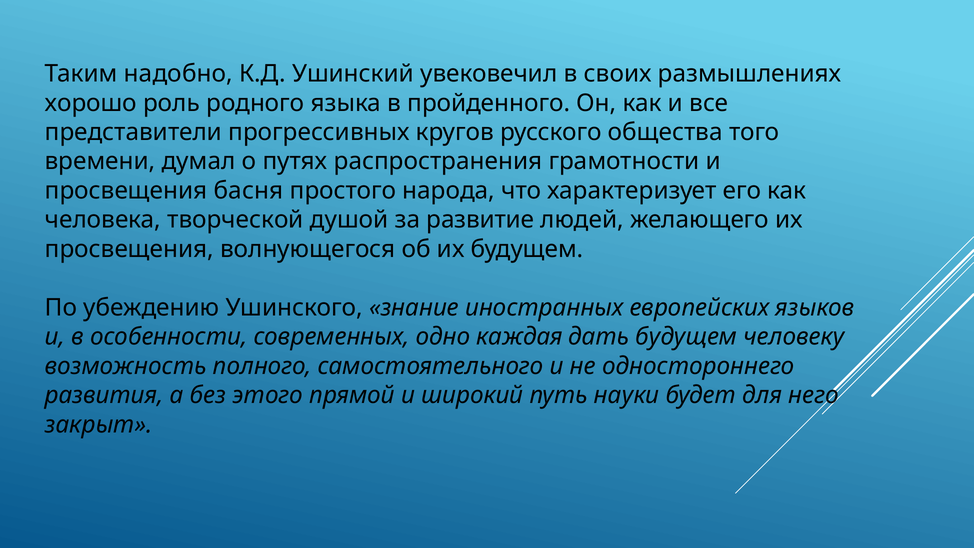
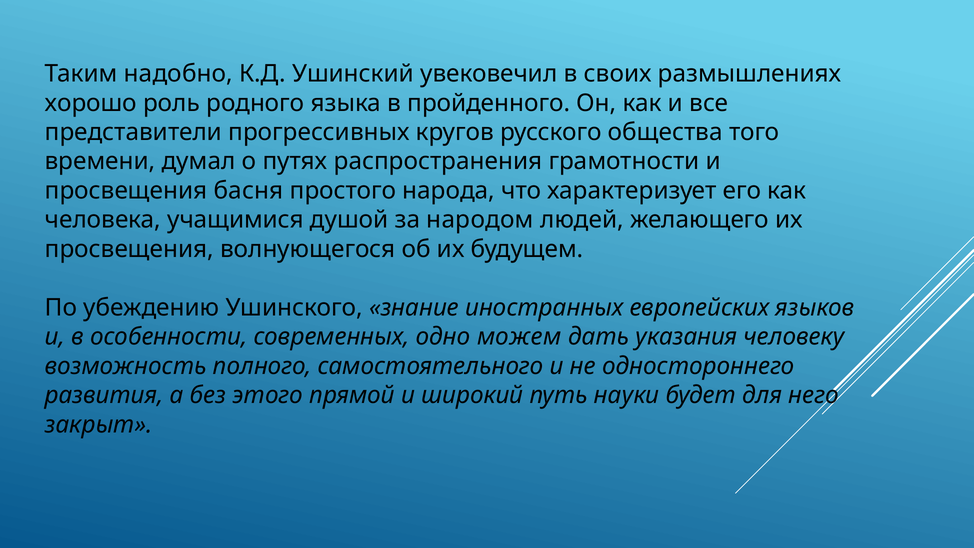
творческой: творческой -> учащимися (235, 220)
развитие: развитие -> народом (480, 220)
каждая: каждая -> можем (519, 337)
дать будущем: будущем -> указания (686, 337)
